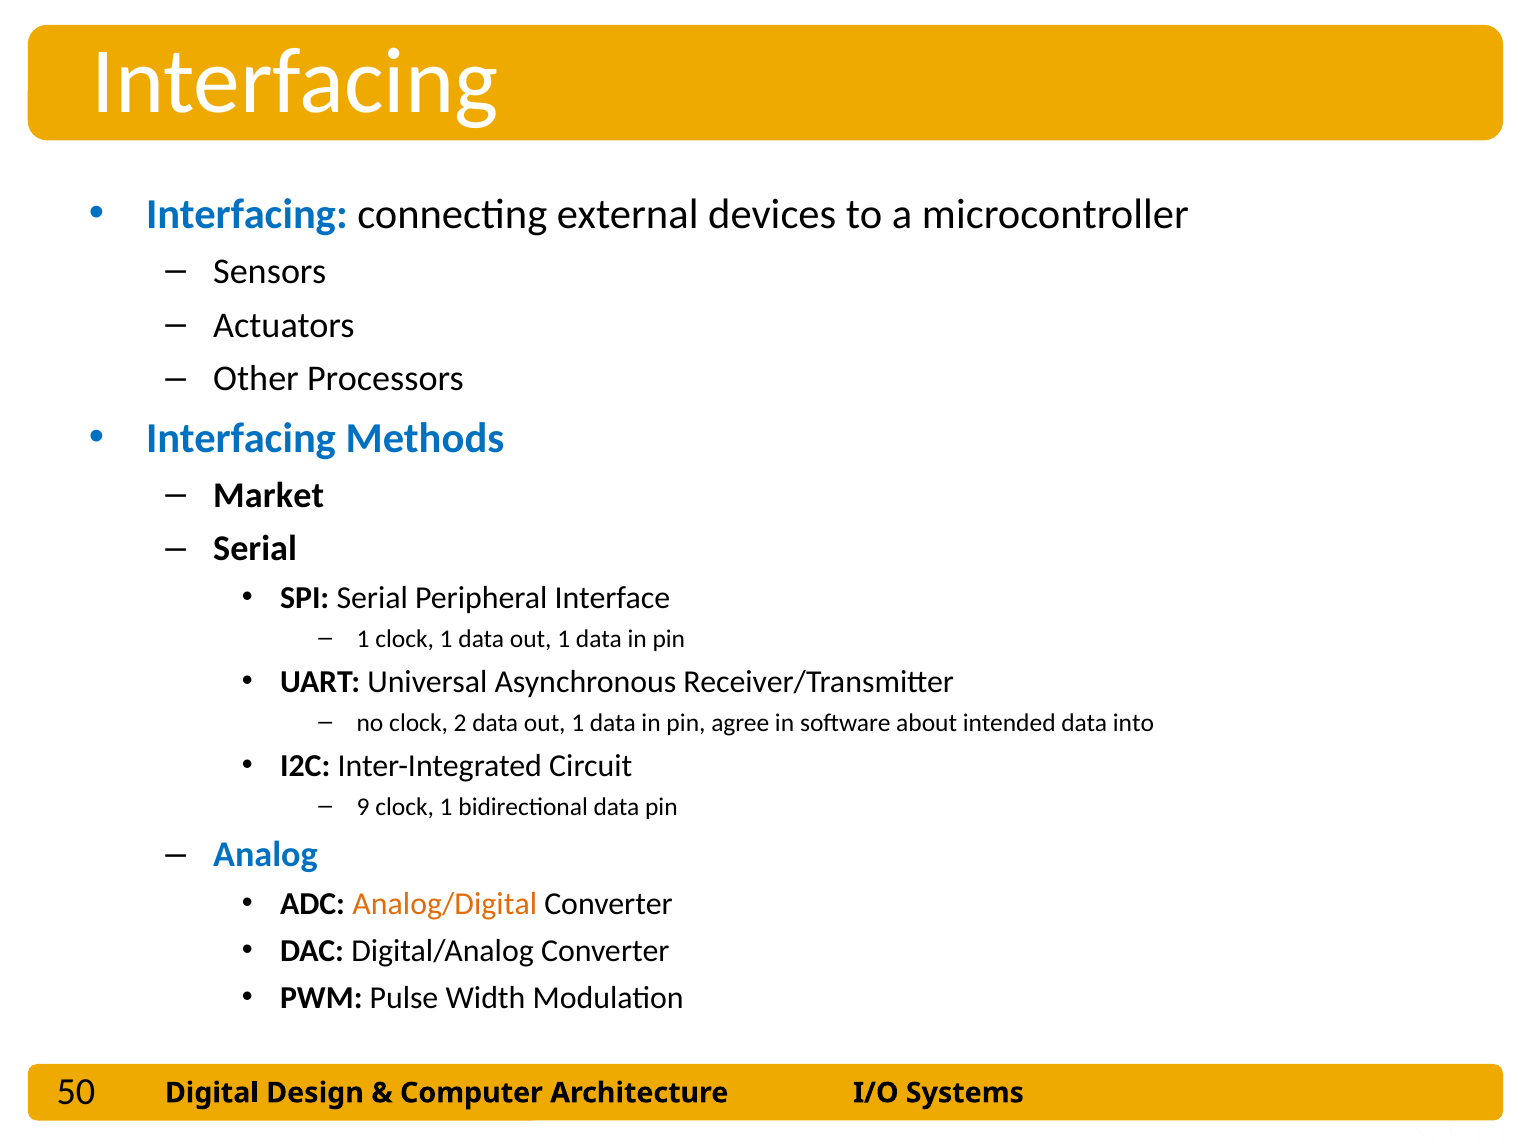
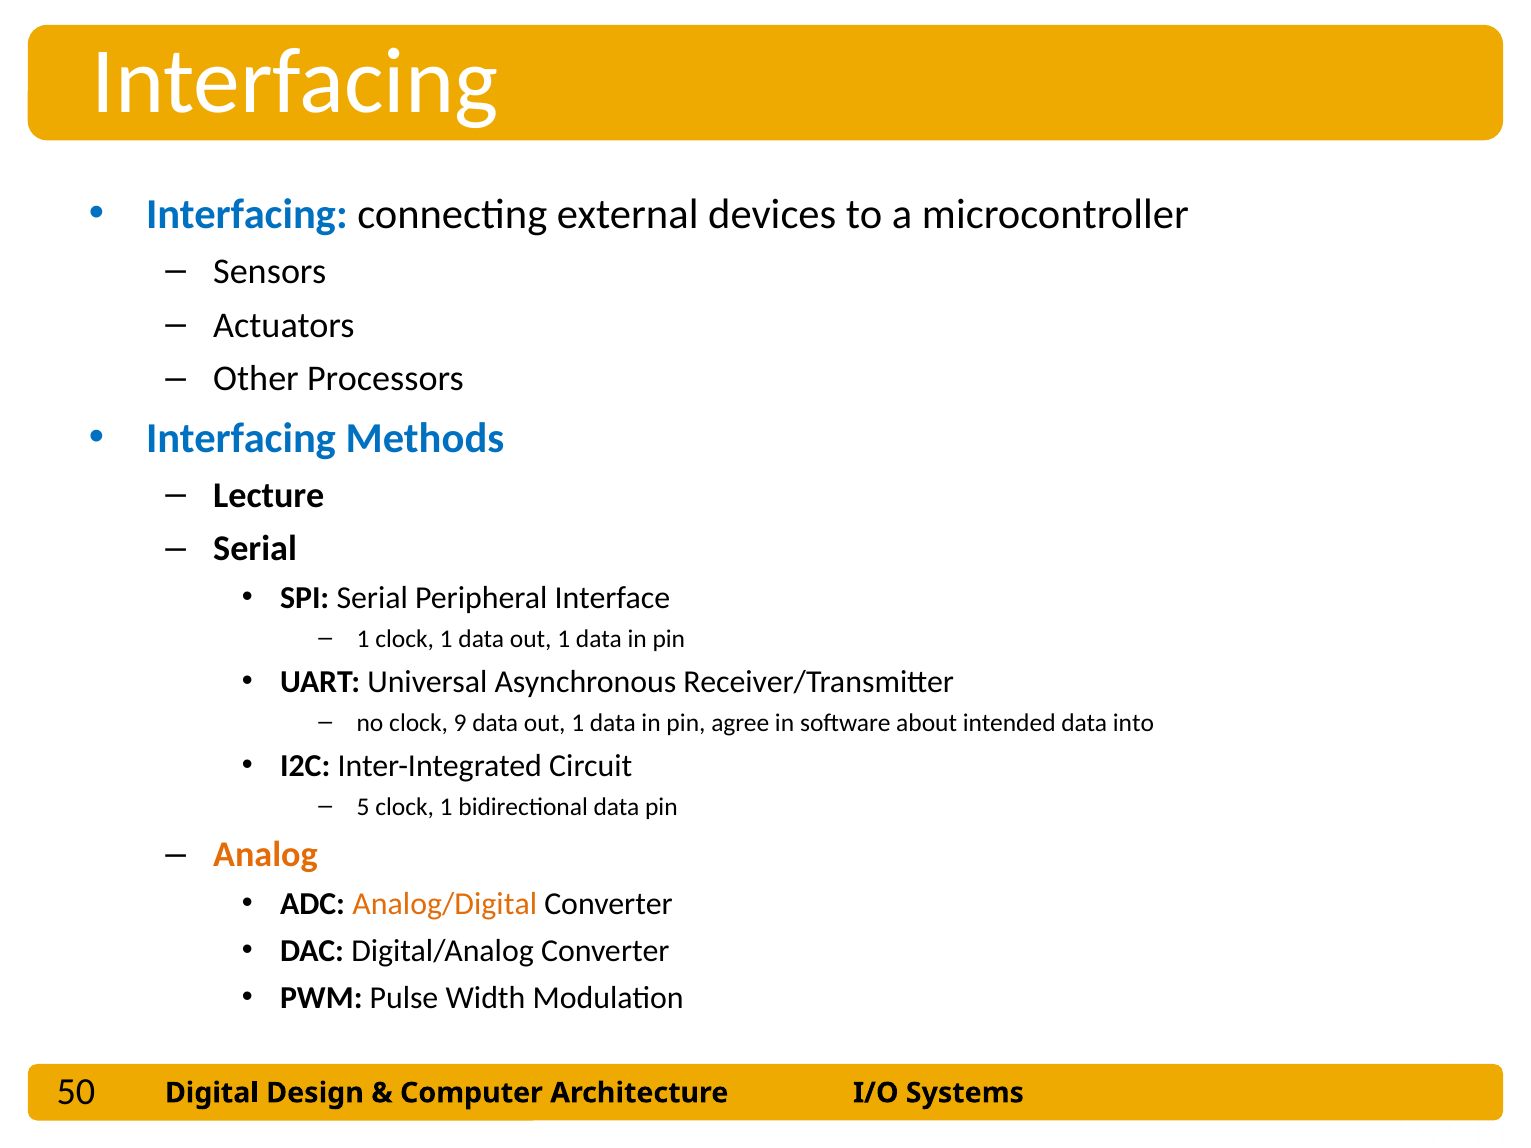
Market: Market -> Lecture (269, 495)
2: 2 -> 9 (460, 723)
9: 9 -> 5 (363, 807)
Analog colour: blue -> orange (265, 855)
